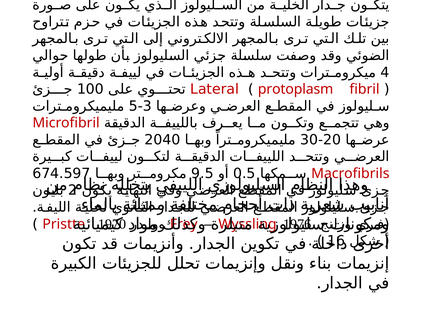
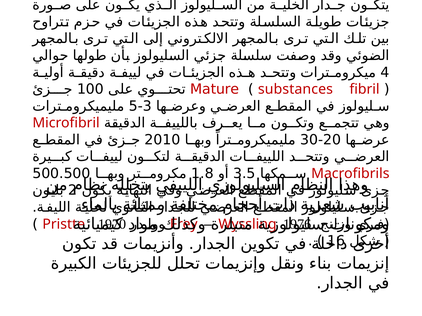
Lateral: Lateral -> Mature (215, 89)
protoplasm: protoplasm -> substances (295, 89)
2040: 2040 -> 2010 (162, 140)
674.597: 674.597 -> 500.500 (61, 174)
9.5: 9.5 -> 1.8 (202, 174)
0.5: 0.5 -> 3.5 (244, 174)
